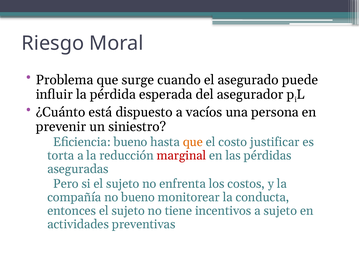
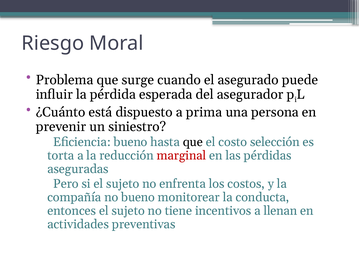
vacíos: vacíos -> prima (204, 112)
que colour: orange -> black (193, 142)
justificar: justificar -> selección (275, 142)
a sujeto: sujeto -> llenan (280, 210)
